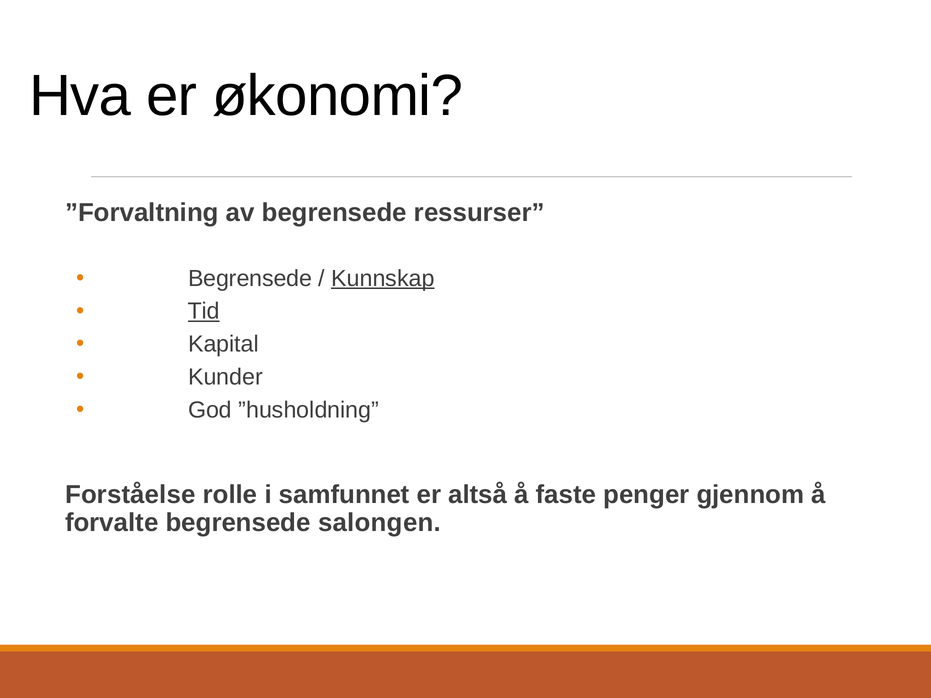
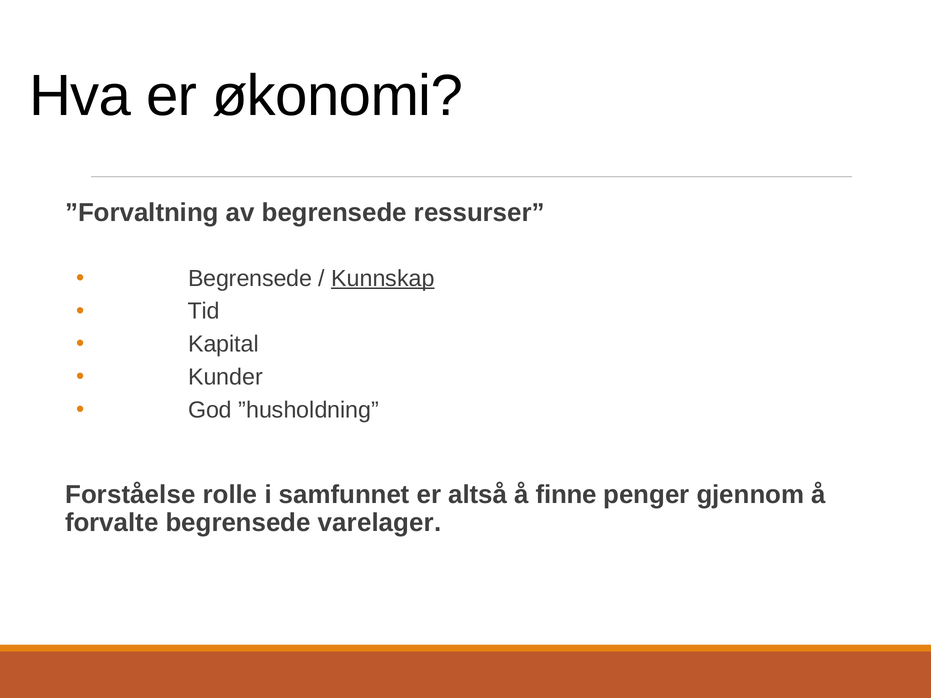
Tid underline: present -> none (204, 311)
faste: faste -> finne (566, 495)
salongen: salongen -> varelager (380, 523)
